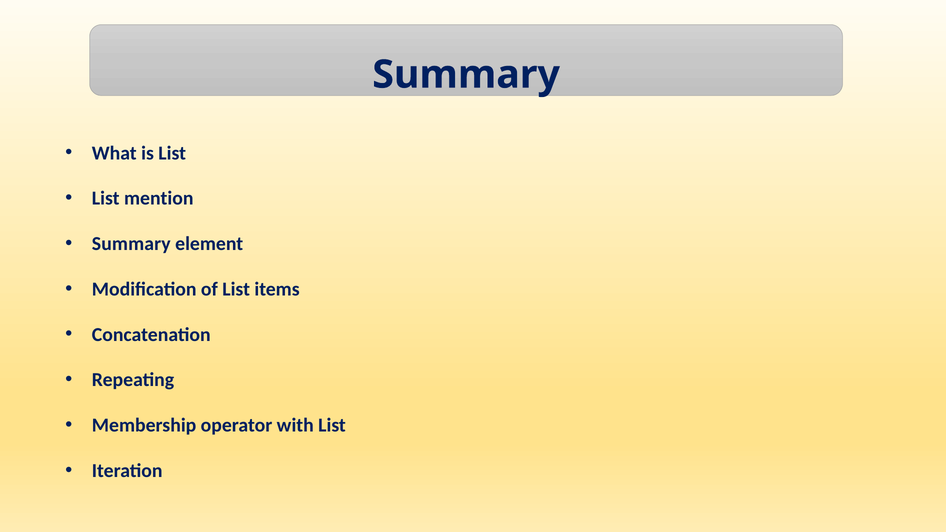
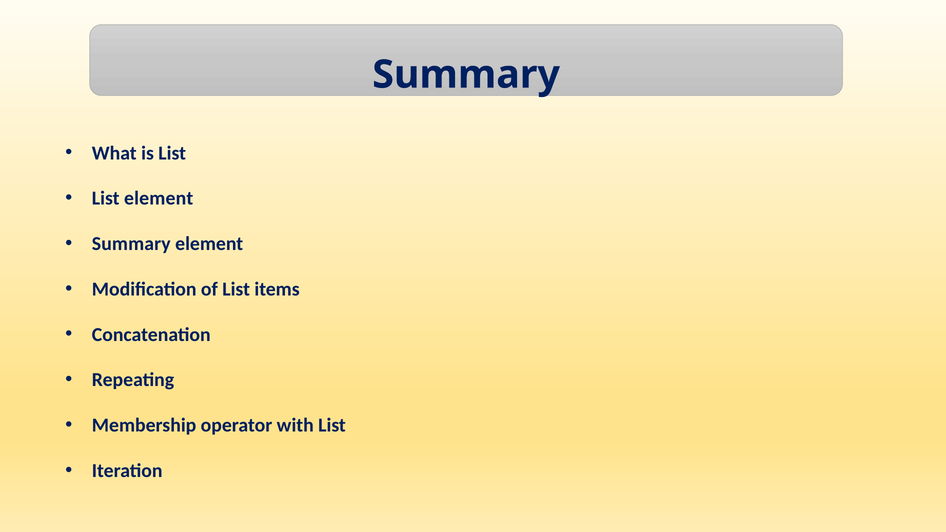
List mention: mention -> element (159, 198)
